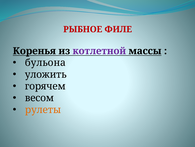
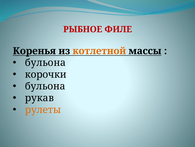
котлетной colour: purple -> orange (99, 51)
уложить: уложить -> корочки (46, 74)
горячем: горячем -> бульона (45, 86)
весом: весом -> рукав (39, 98)
